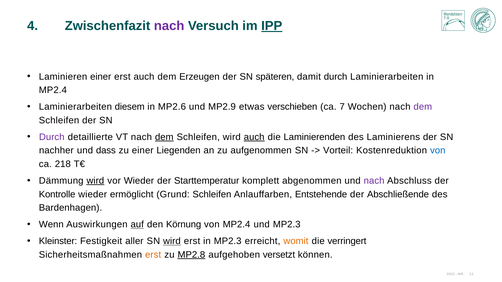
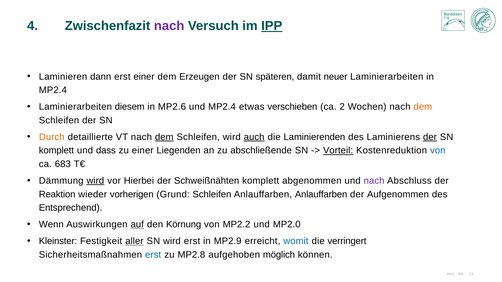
Laminieren einer: einer -> dann (101, 77)
erst auch: auch -> einer (144, 77)
damit durch: durch -> neuer (336, 77)
und MP2.9: MP2.9 -> MP2.4 (222, 107)
7: 7 -> 2 (342, 107)
dem colour: purple -> orange (423, 107)
Durch colour: purple -> orange (52, 137)
der underline: none -> present (430, 137)
nachher: nachher -> komplett (56, 151)
aufgenommen: aufgenommen -> abschließende (261, 151)
Vorteil underline: none -> present (338, 151)
218: 218 -> 683 (63, 164)
vor Wieder: Wieder -> Hierbei (139, 181)
Starttemperatur: Starttemperatur -> Schweißnähten (207, 181)
Kontrolle: Kontrolle -> Reaktion (57, 195)
ermöglicht: ermöglicht -> vorherigen (132, 195)
Anlauffarben Entstehende: Entstehende -> Anlauffarben (321, 195)
Abschließende: Abschließende -> Aufgenommen (398, 195)
Bardenhagen: Bardenhagen -> Entsprechend (71, 208)
von MP2.4: MP2.4 -> MP2.2 (237, 225)
und MP2.3: MP2.3 -> MP2.0 (287, 225)
aller underline: none -> present (134, 241)
wird underline: present -> none (172, 241)
in MP2.3: MP2.3 -> MP2.9 (228, 241)
womit colour: orange -> blue (296, 241)
erst colour: orange -> blue (153, 255)
MP2.8 underline: present -> none (191, 255)
versetzt: versetzt -> möglich (279, 255)
